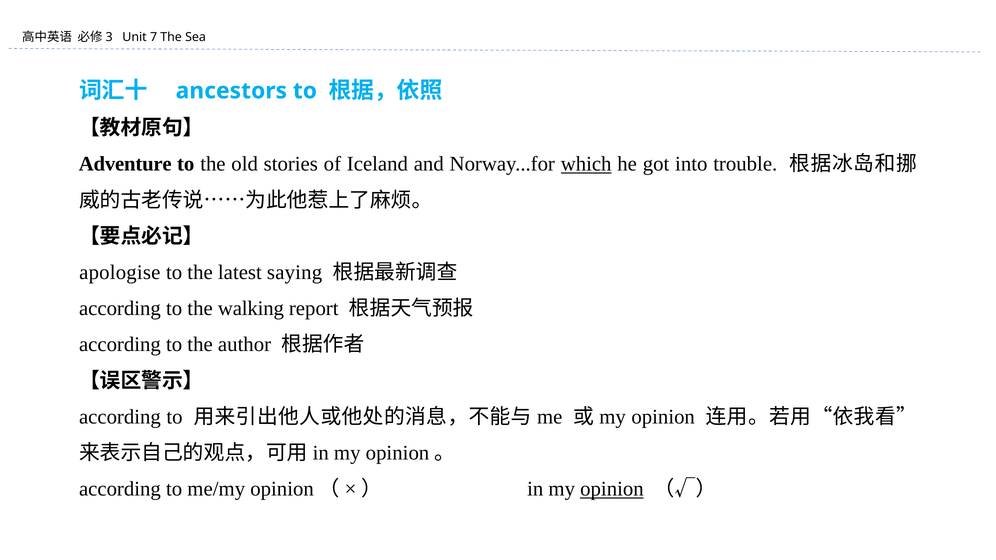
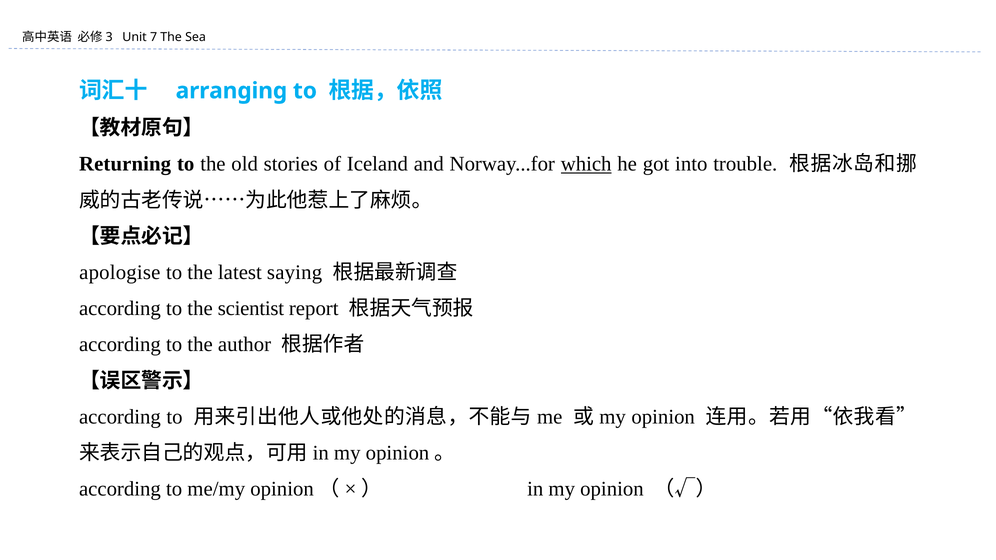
ancestors: ancestors -> arranging (231, 91)
Adventure: Adventure -> Returning (125, 164)
walking: walking -> scientist (251, 309)
opinion underline: present -> none (612, 489)
